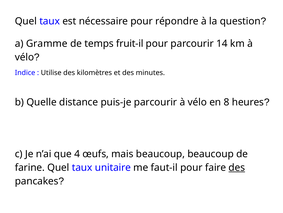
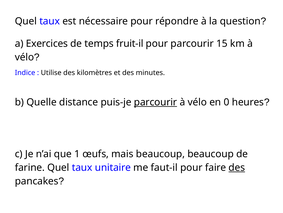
Gramme: Gramme -> Exercices (47, 44)
14: 14 -> 15 (222, 44)
parcourir underline: none -> present (156, 102)
8: 8 -> 0 (227, 102)
4: 4 -> 1 (77, 154)
